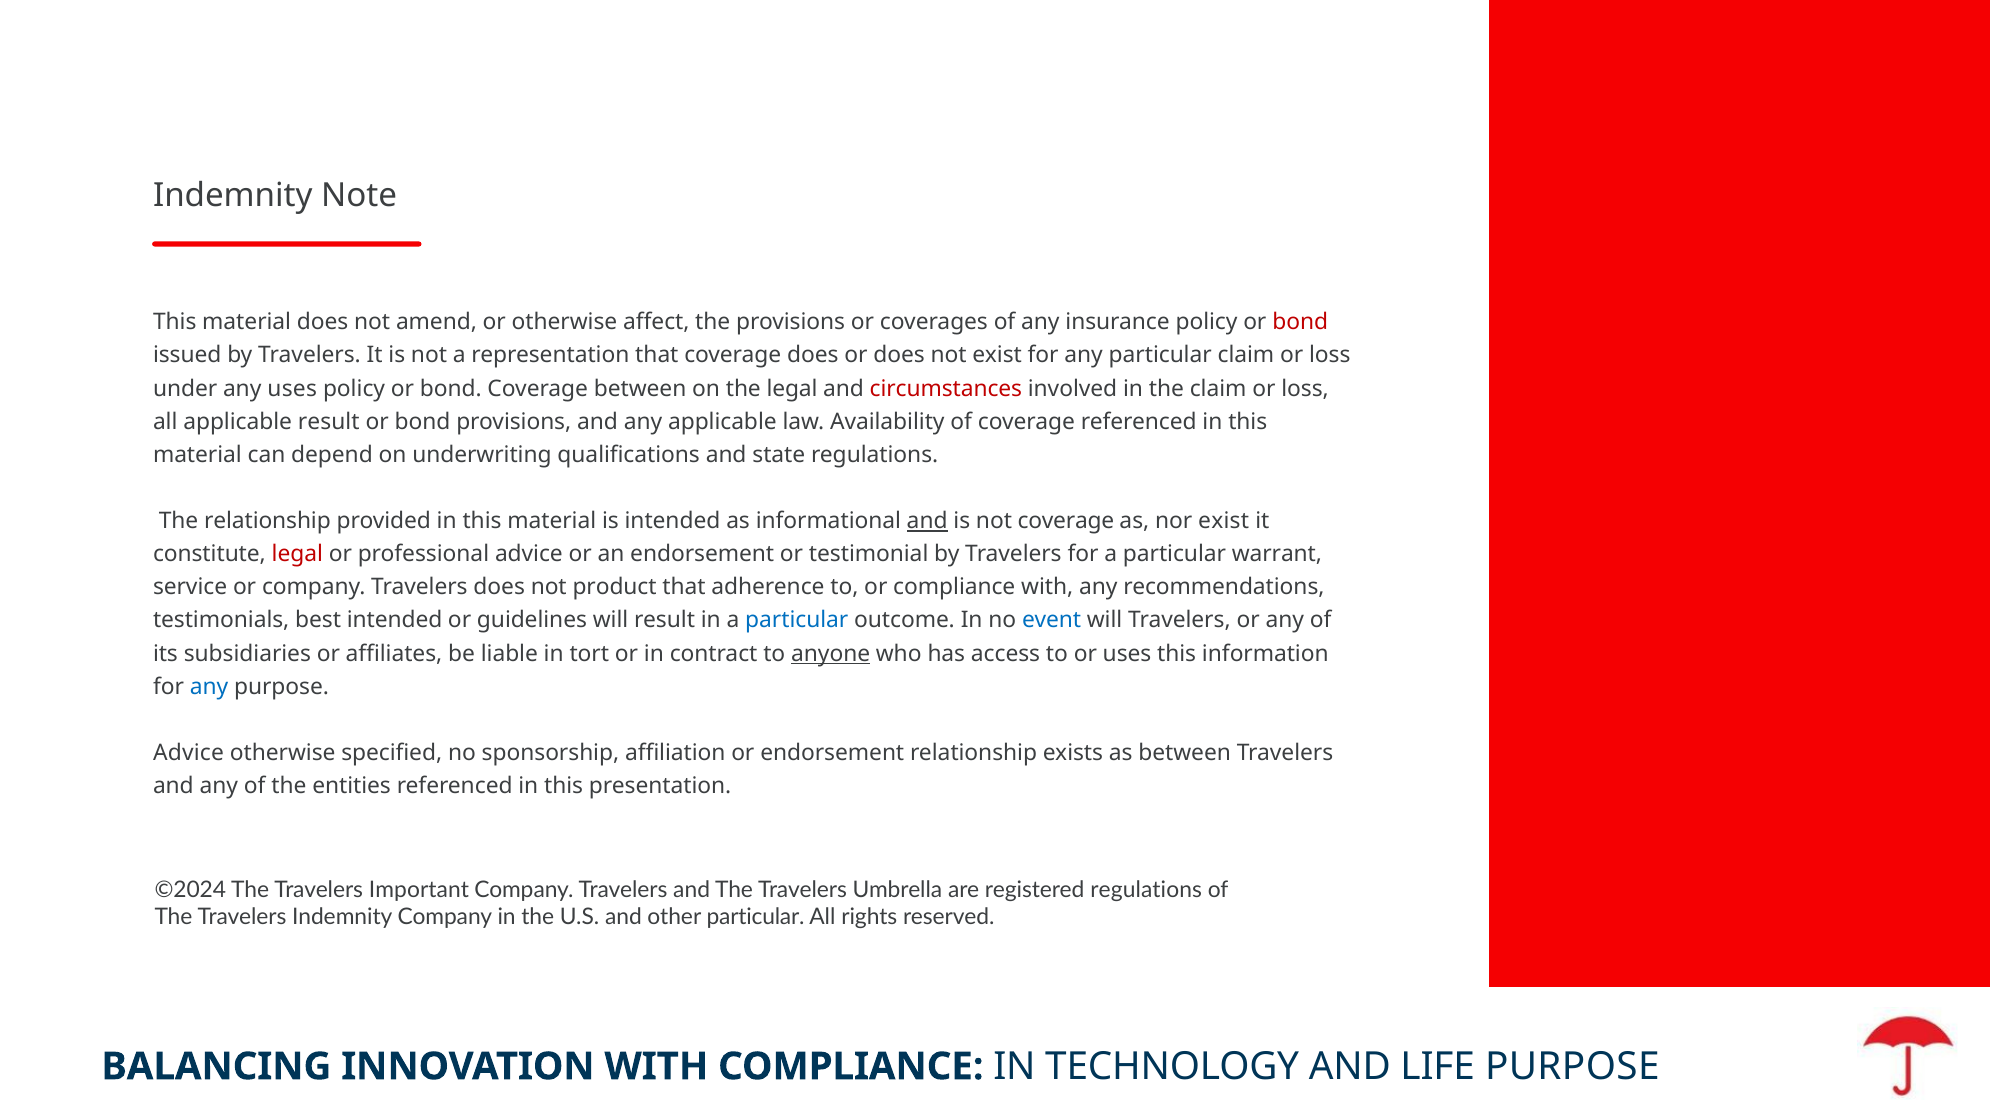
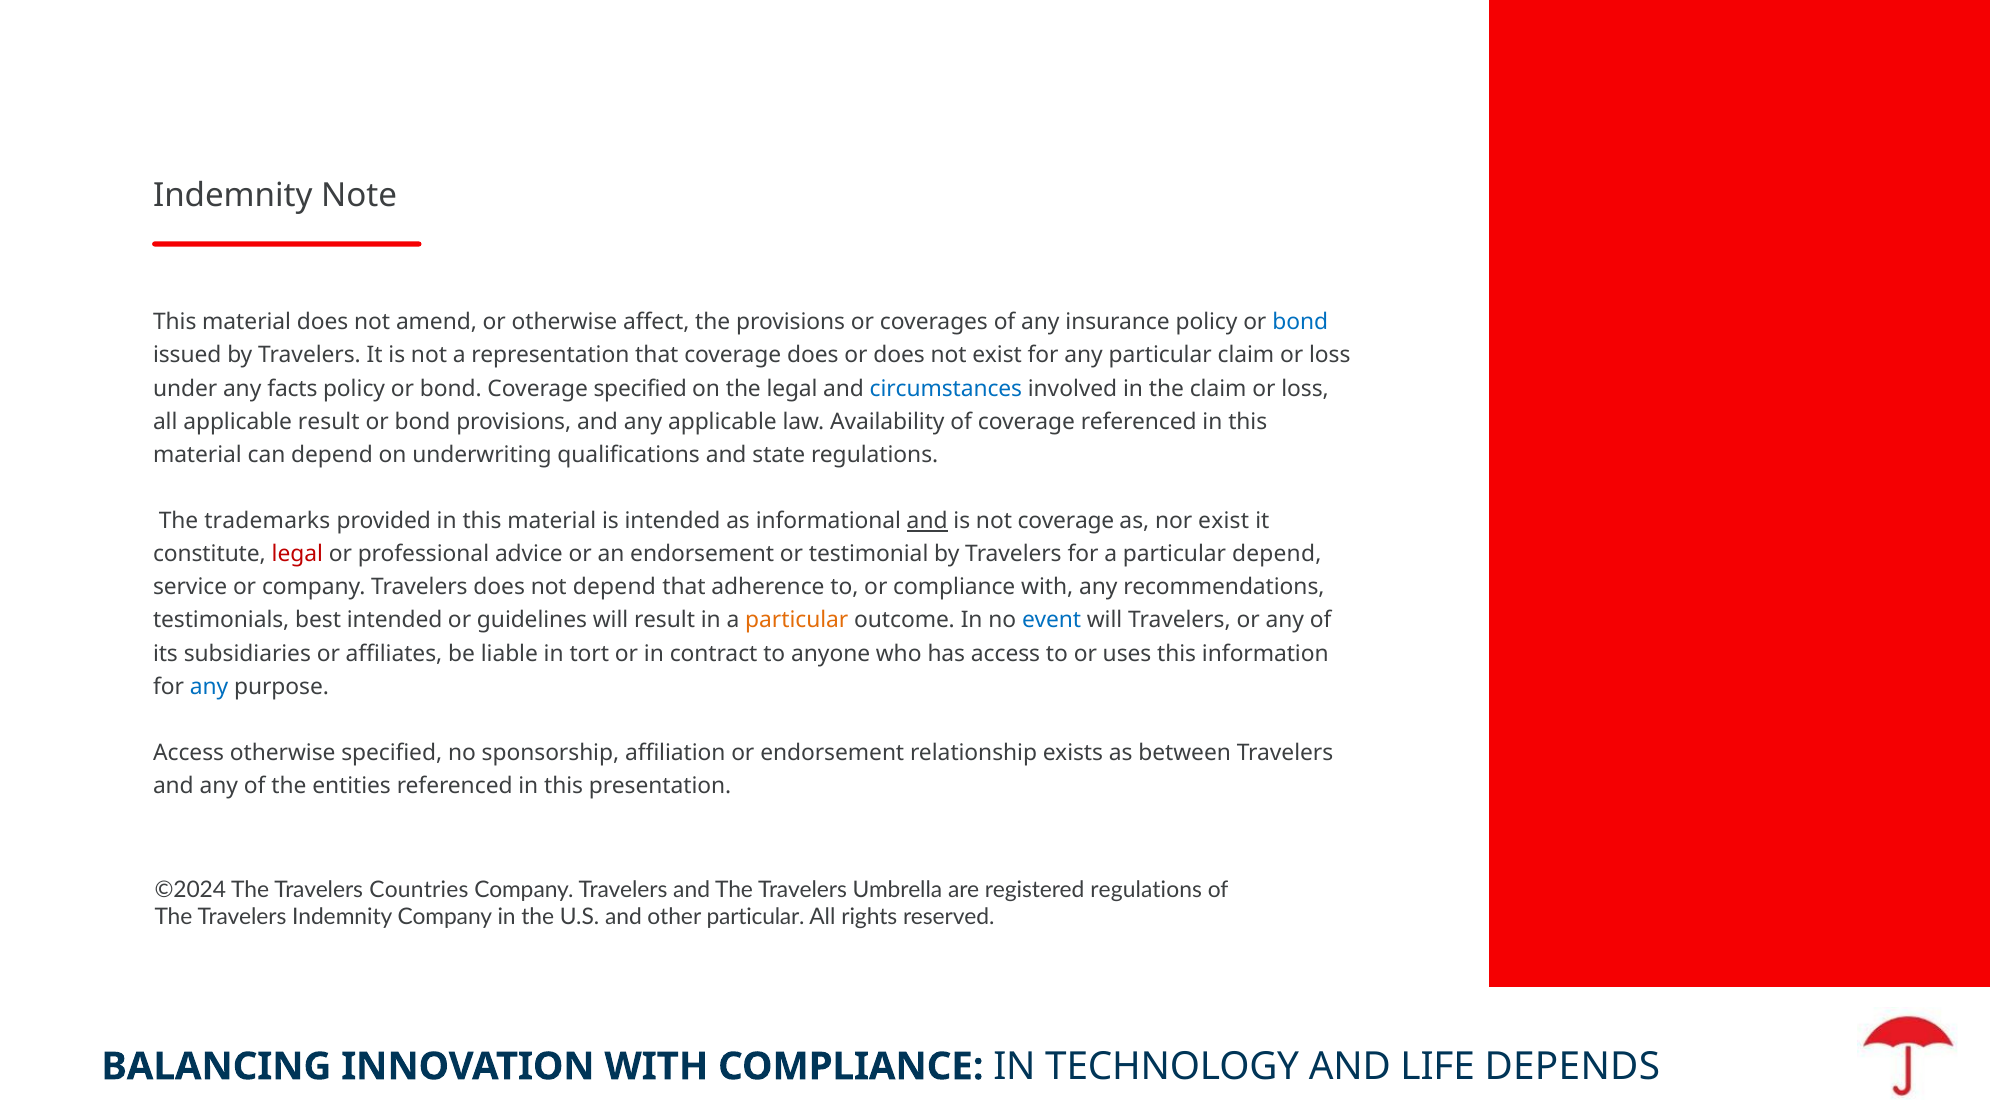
bond colour: red -> blue (1300, 322)
any uses: uses -> facts (292, 389)
Coverage between: between -> specified (640, 389)
circumstances colour: red -> blue (946, 389)
The relationship: relationship -> trademarks (267, 521)
particular warrant: warrant -> depend (1277, 554)
not product: product -> depend (614, 587)
particular colour: blue -> orange (797, 621)
anyone underline: present -> none (831, 654)
Advice: Advice -> Access (189, 753)
Important: Important -> Countries (419, 890)
LIFE PURPOSE: PURPOSE -> DEPENDS (1572, 1067)
